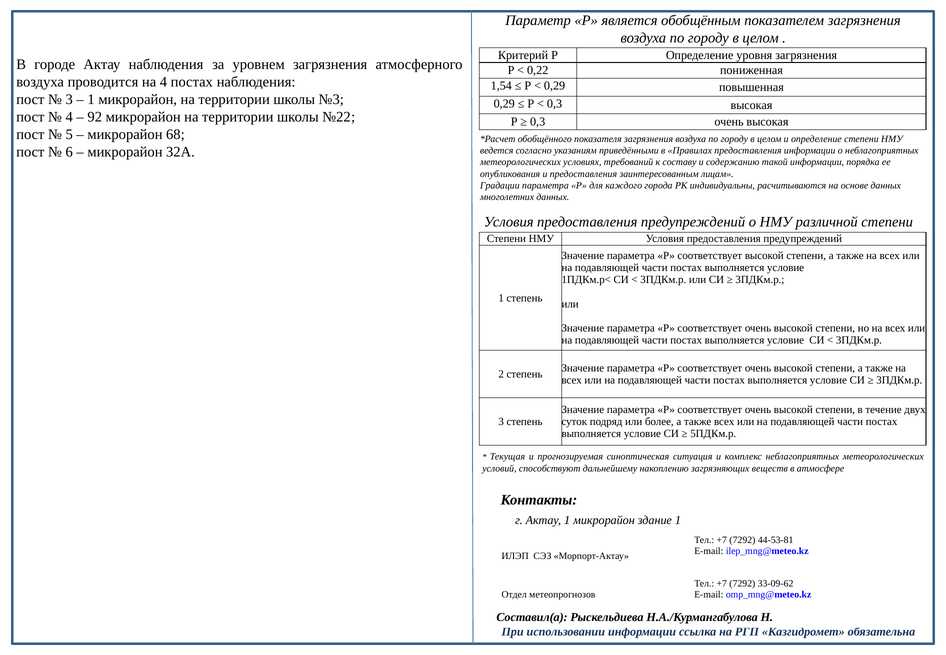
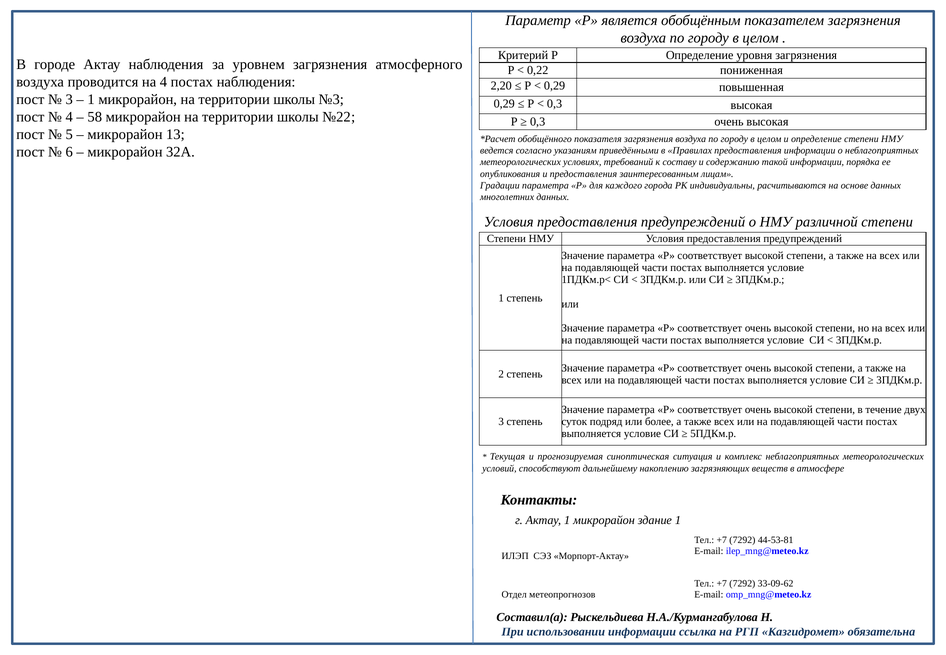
1,54: 1,54 -> 2,20 (501, 86)
92: 92 -> 58 (95, 117)
68: 68 -> 13 (175, 134)
